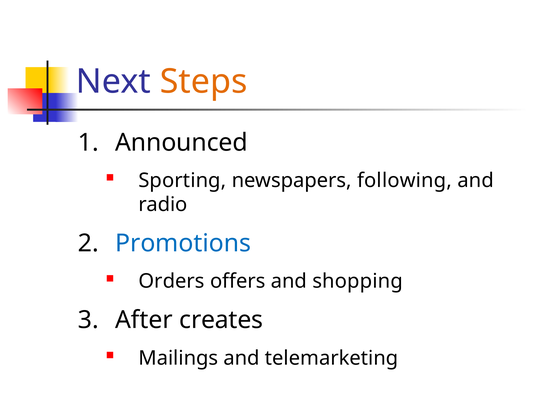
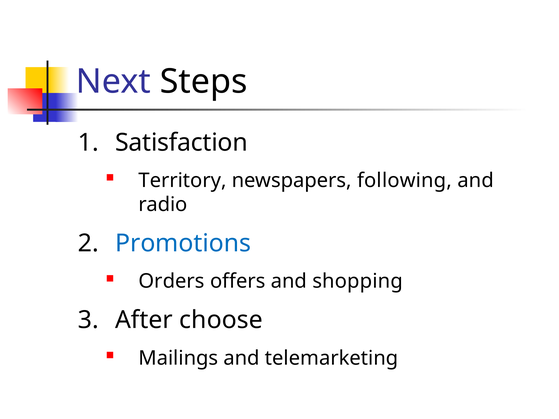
Steps colour: orange -> black (204, 82)
Announced: Announced -> Satisfaction (181, 143)
Sporting: Sporting -> Territory (182, 181)
creates: creates -> choose (221, 320)
